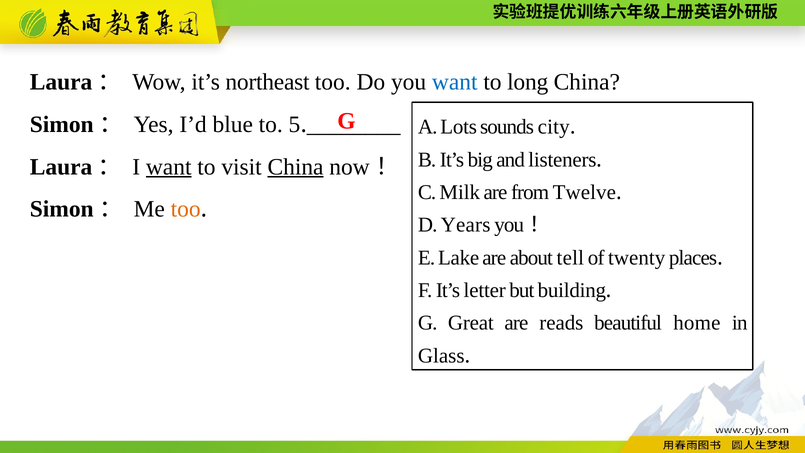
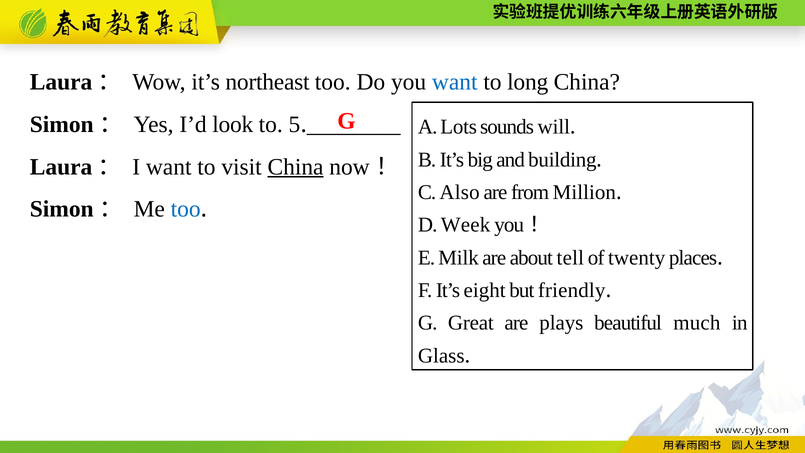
city: city -> will (554, 127)
blue: blue -> look (233, 124)
listeners: listeners -> building (562, 160)
want underline: present -> none (169, 167)
Milk: Milk -> Also (460, 192)
Twelve: Twelve -> Million (584, 192)
too colour: orange -> blue (186, 209)
Years: Years -> Week (466, 225)
Lake: Lake -> Milk (459, 258)
letter: letter -> eight (485, 290)
building: building -> friendly (572, 290)
reads: reads -> plays (561, 323)
home: home -> much (697, 323)
